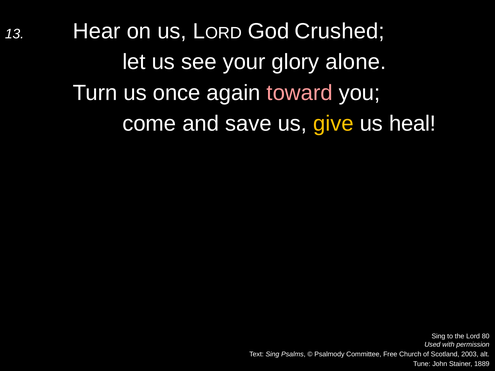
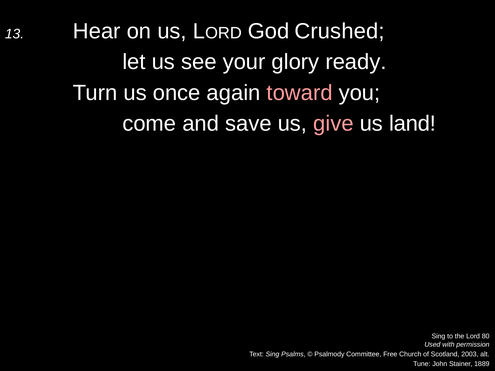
alone: alone -> ready (356, 62)
give colour: yellow -> pink (333, 124)
heal: heal -> land (412, 124)
